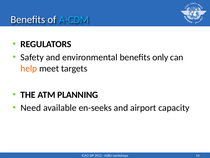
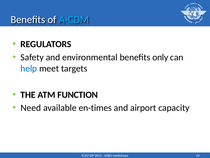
help colour: orange -> blue (29, 68)
PLANNING: PLANNING -> FUNCTION (78, 94)
en-seeks: en-seeks -> en-times (95, 108)
